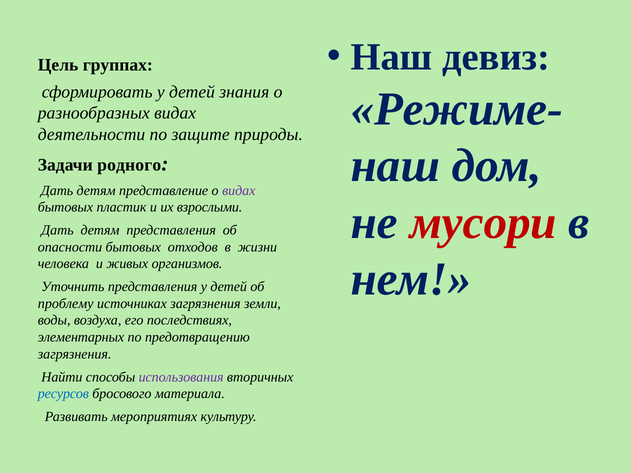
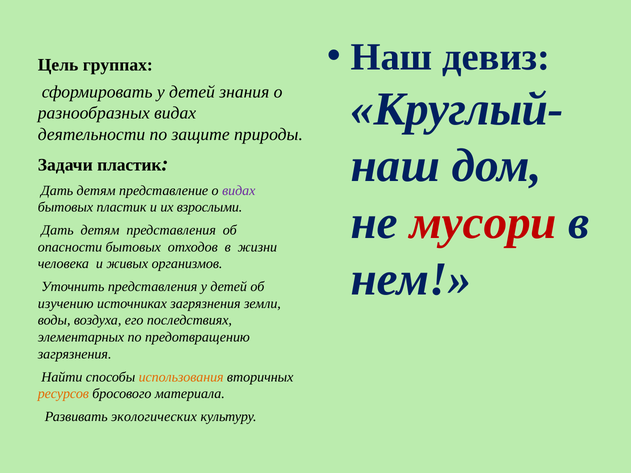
Режиме-: Режиме- -> Круглый- (457, 109)
Задачи родного: родного -> пластик (129, 165)
проблему: проблему -> изучению (66, 304)
использования colour: purple -> orange (181, 377)
ресурсов colour: blue -> orange (63, 394)
мероприятиях: мероприятиях -> экологических (154, 417)
